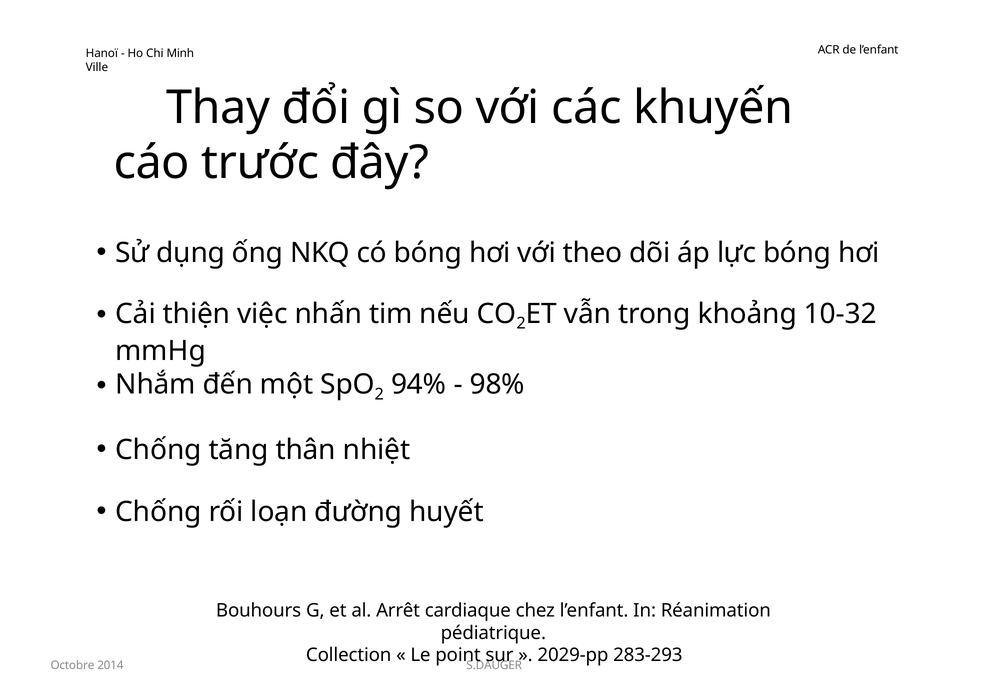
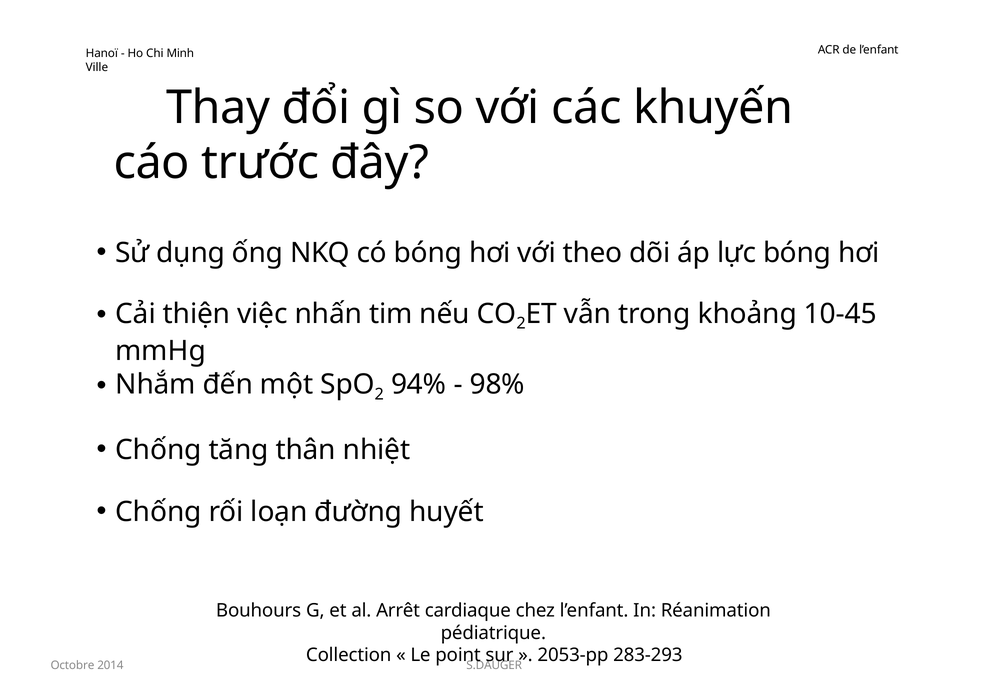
10-32: 10-32 -> 10-45 (840, 314)
2029-pp: 2029-pp -> 2053-pp (573, 656)
